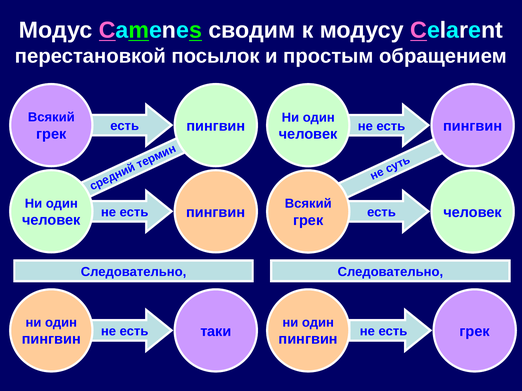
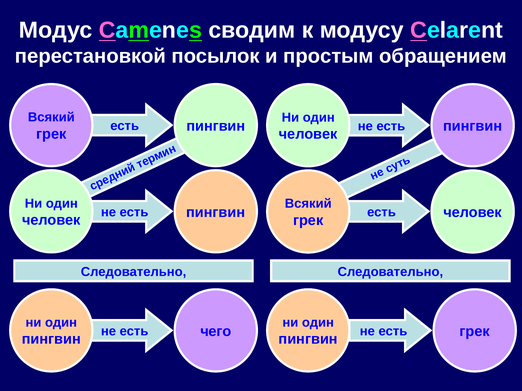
таки: таки -> чего (216, 332)
